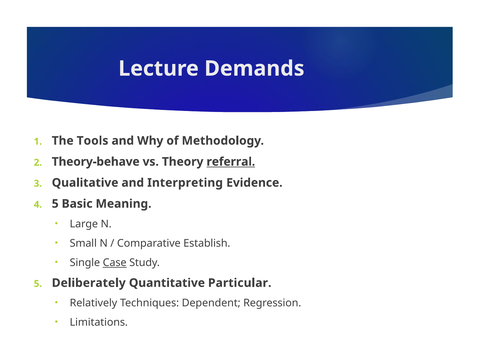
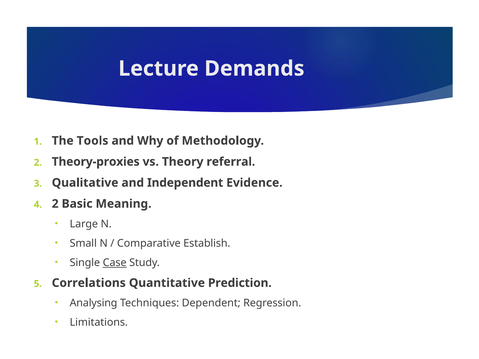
Theory-behave: Theory-behave -> Theory-proxies (96, 162)
referral underline: present -> none (231, 162)
Interpreting: Interpreting -> Independent (185, 183)
5: 5 -> 2 (55, 204)
Deliberately: Deliberately -> Correlations (89, 283)
Particular: Particular -> Prediction (240, 283)
Relatively: Relatively -> Analysing (94, 303)
